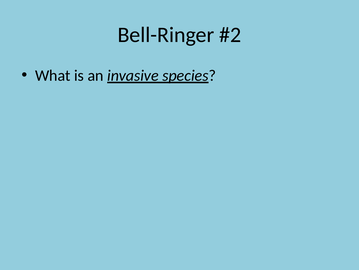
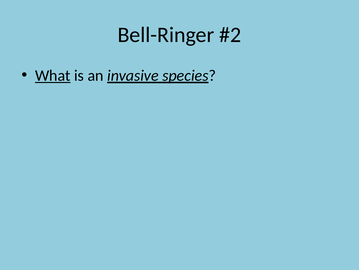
What underline: none -> present (53, 75)
